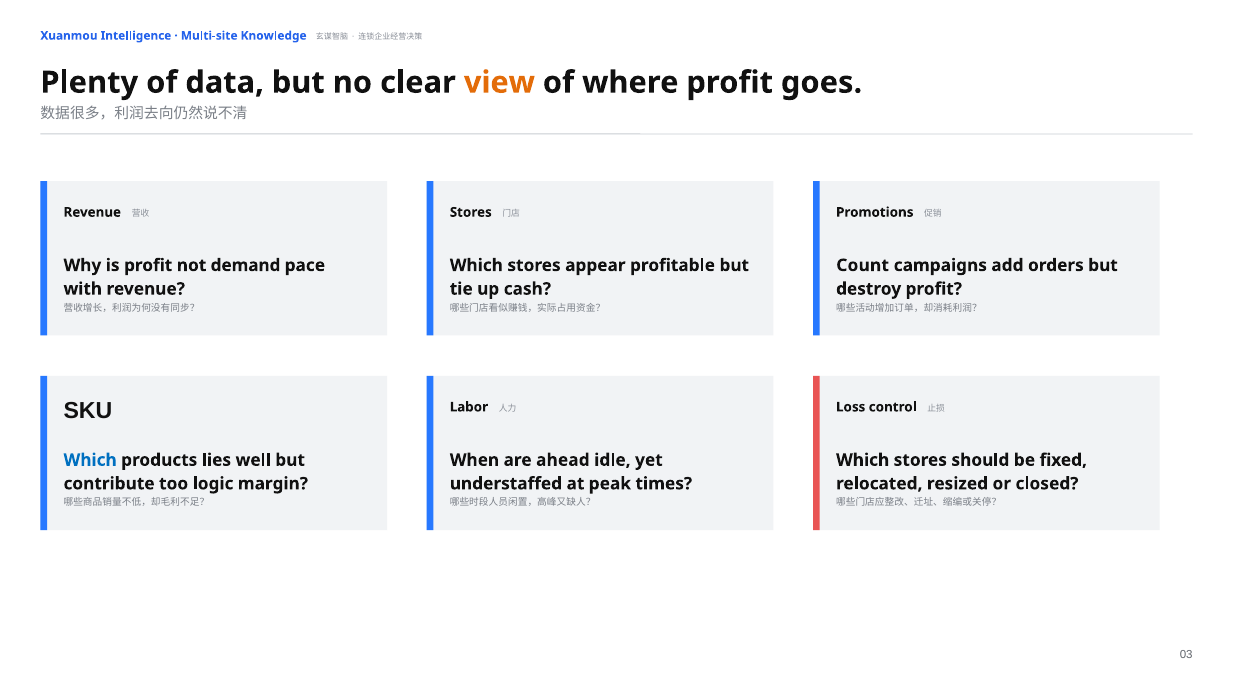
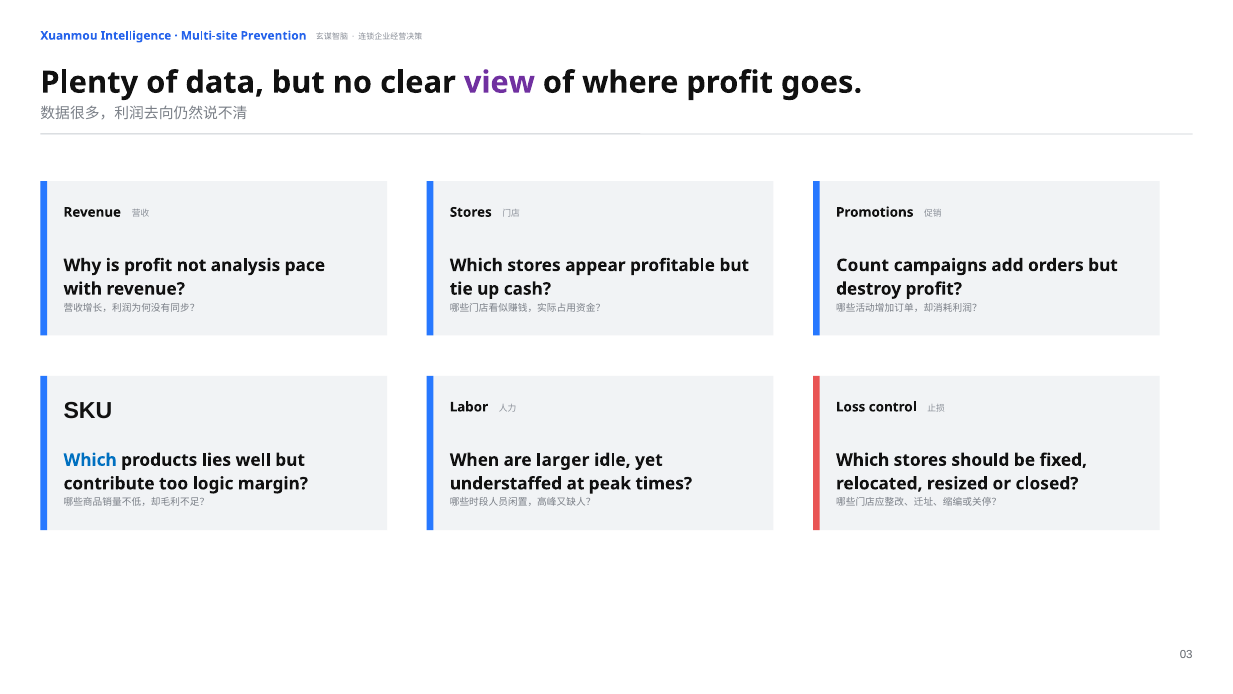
Knowledge: Knowledge -> Prevention (274, 36)
view colour: orange -> purple (499, 82)
demand: demand -> analysis (245, 265)
ahead: ahead -> larger (563, 460)
